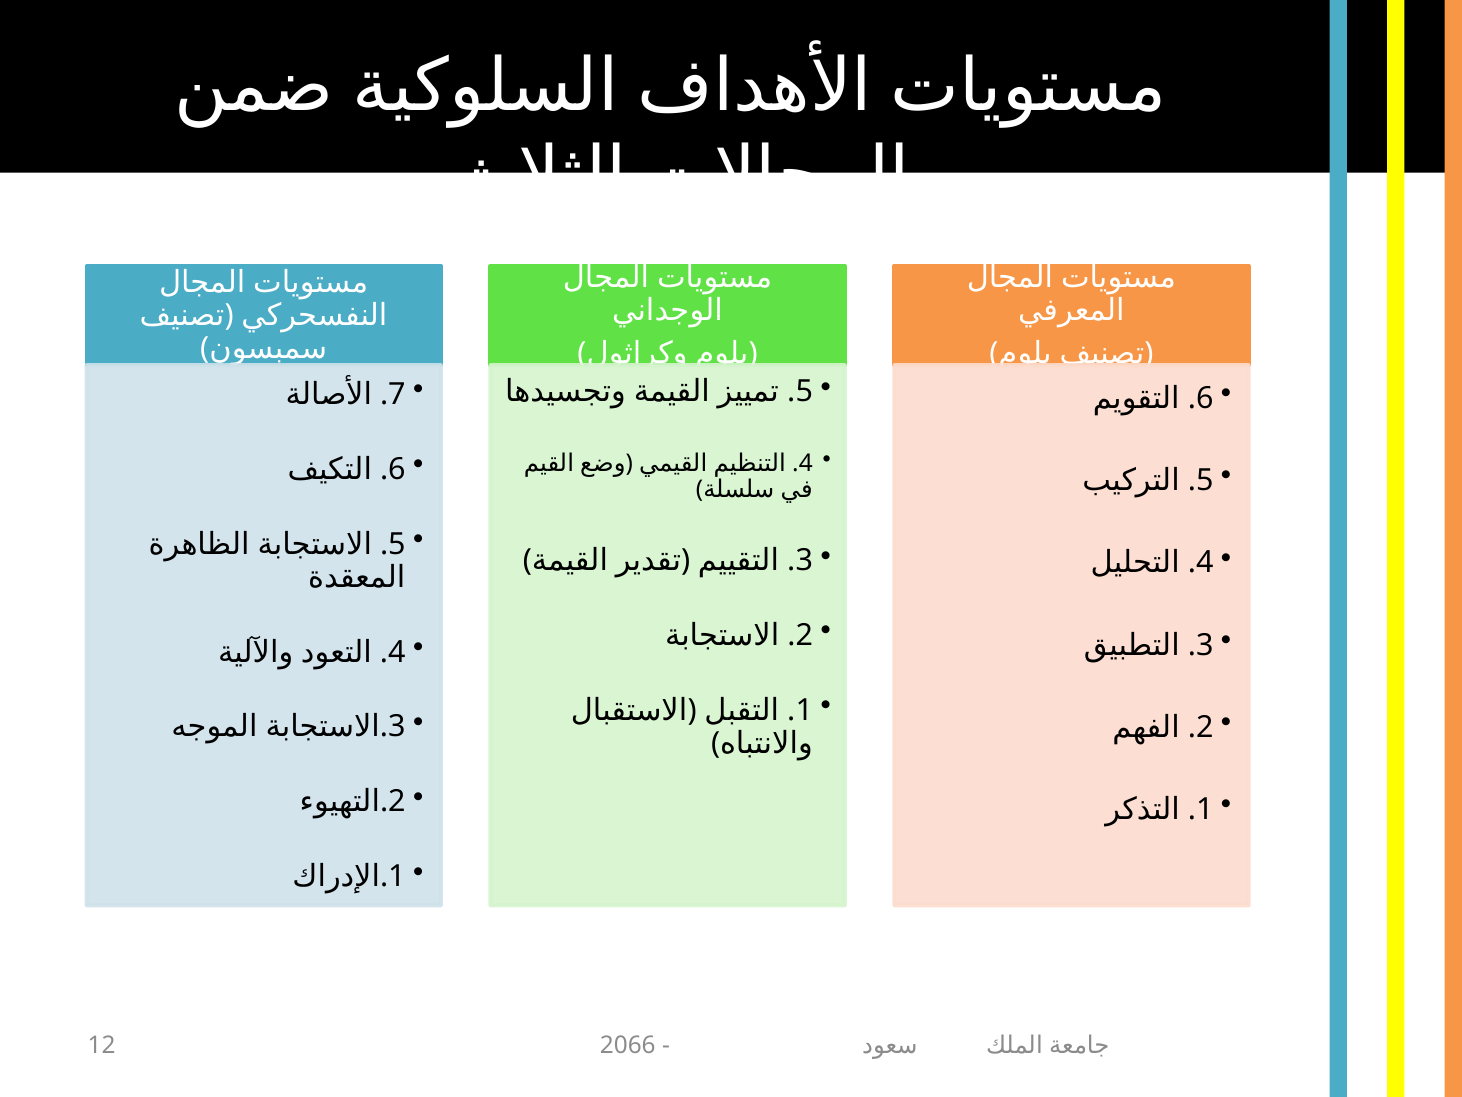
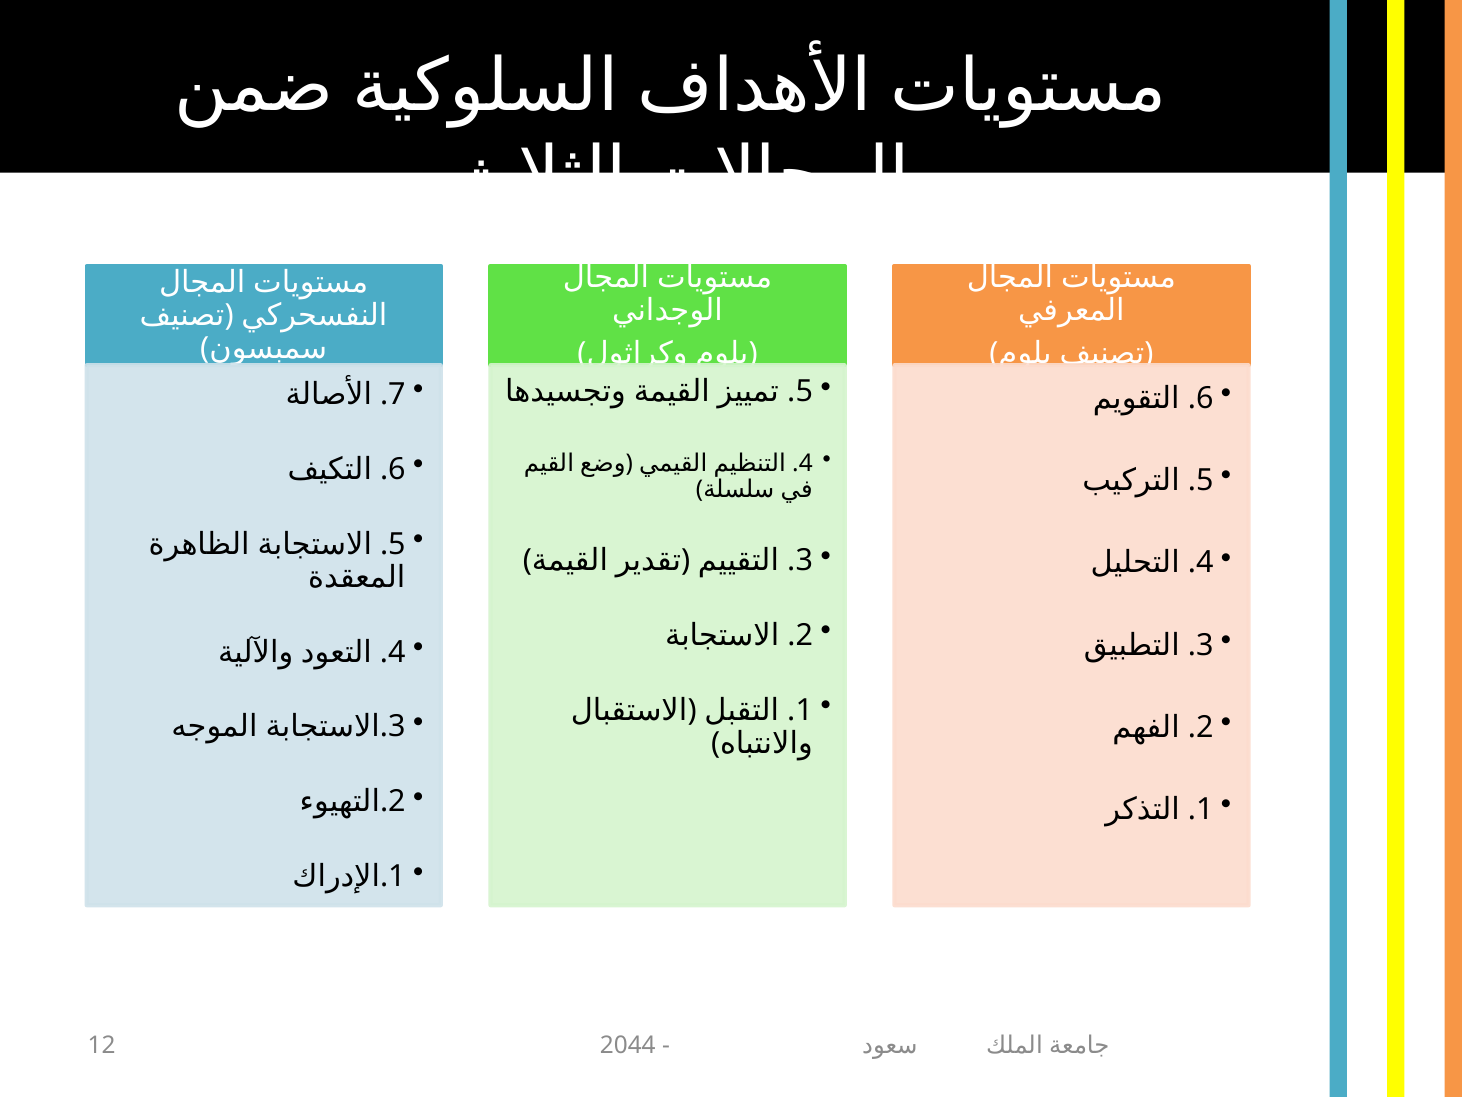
2066: 2066 -> 2044 (628, 1045)
